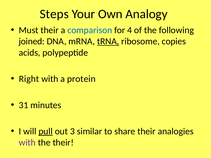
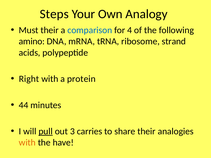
joined: joined -> amino (32, 41)
tRNA underline: present -> none (108, 41)
copies: copies -> strand (174, 41)
31: 31 -> 44 (24, 105)
similar: similar -> carries (90, 132)
with colour: purple -> orange (27, 143)
the their: their -> have (63, 143)
